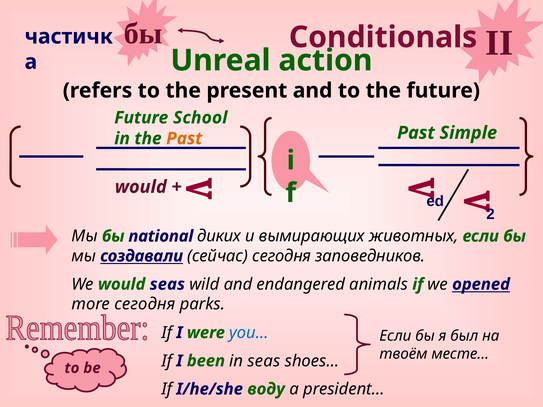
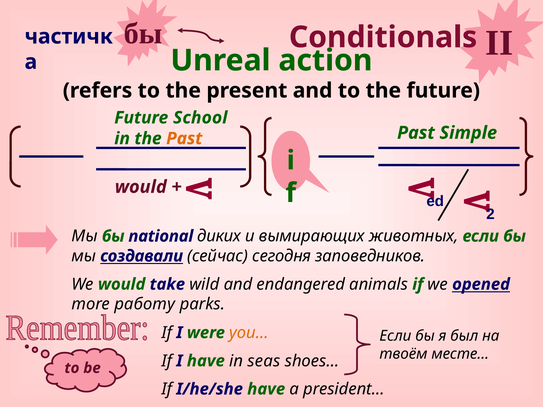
would seas: seas -> take (167, 284)
more сегодня: сегодня -> работу (145, 304)
you… colour: blue -> orange (249, 333)
I been: been -> have (206, 361)
I/he/she воду: воду -> have (266, 389)
